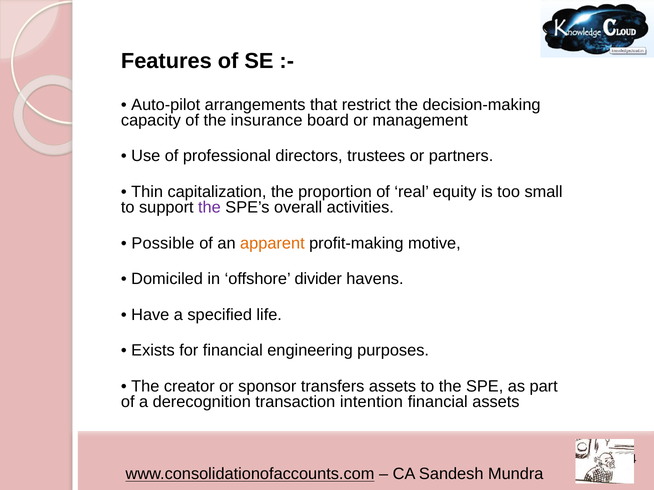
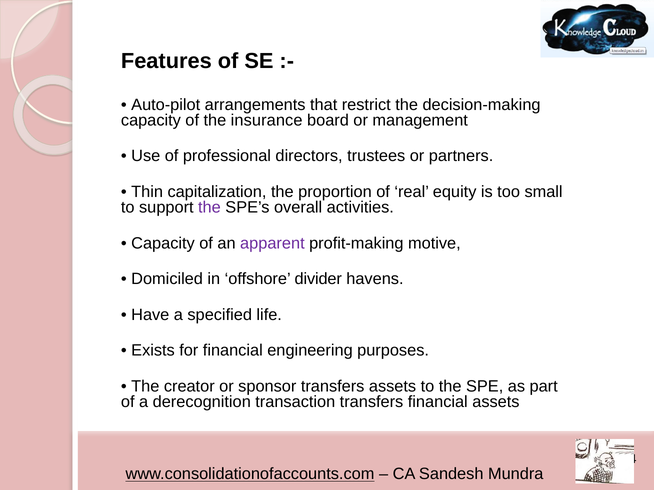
Possible: Possible -> Capacity (163, 243)
apparent colour: orange -> purple (272, 243)
transaction intention: intention -> transfers (372, 402)
